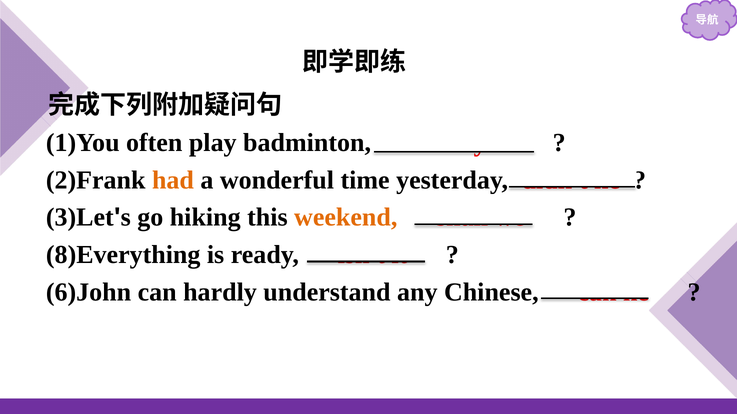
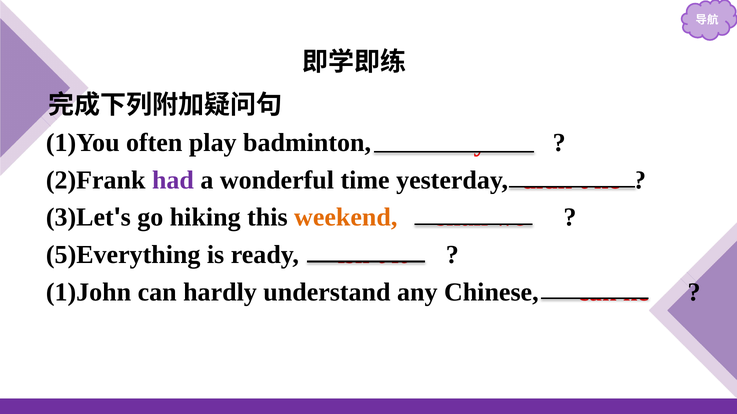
had colour: orange -> purple (173, 180)
8)Everything: 8)Everything -> 5)Everything (123, 255)
6)John: 6)John -> 1)John (89, 293)
